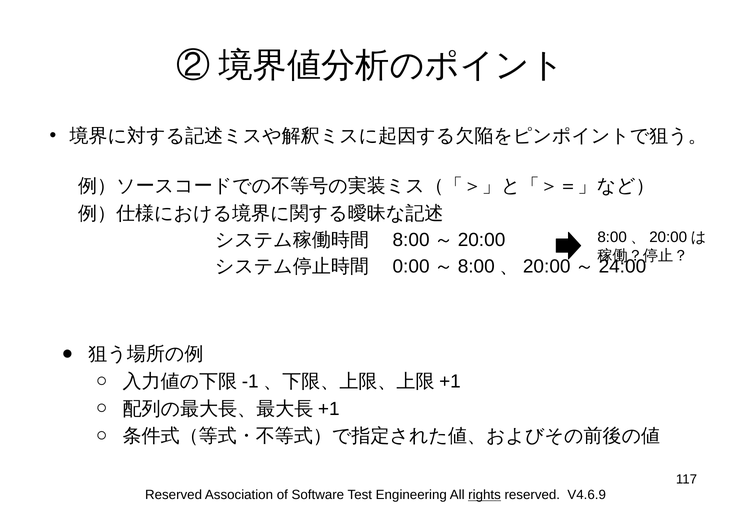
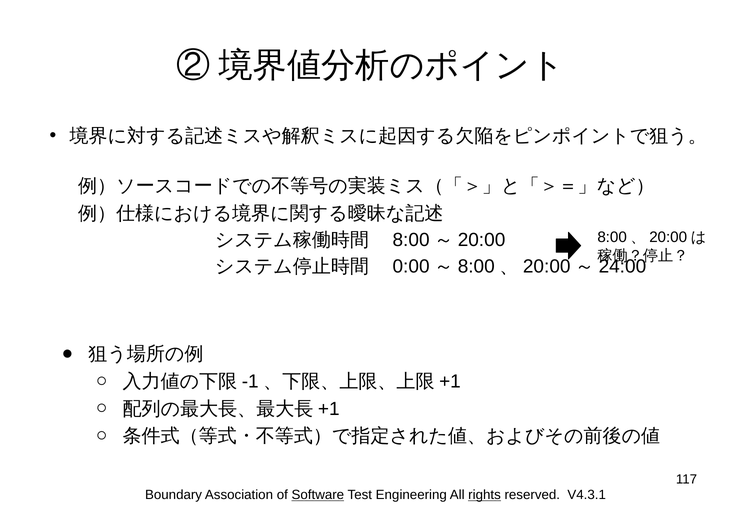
Reserved: Reserved -> Boundary (174, 495)
Software underline: none -> present (318, 495)
V4.6.9: V4.6.9 -> V4.3.1 (587, 495)
